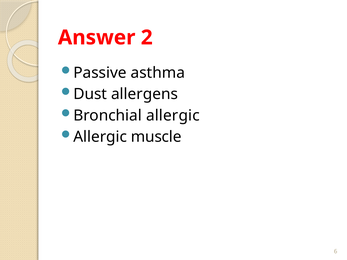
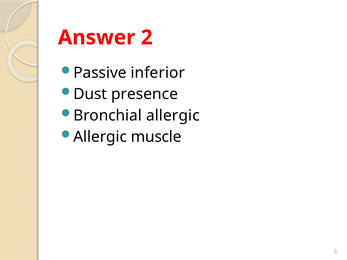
asthma: asthma -> inferior (158, 73)
allergens: allergens -> presence (145, 94)
